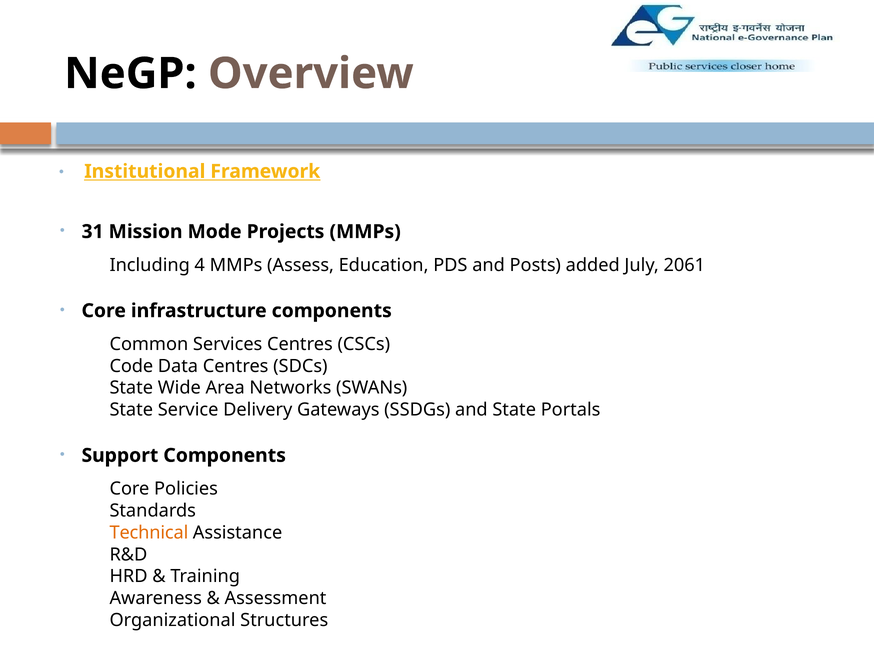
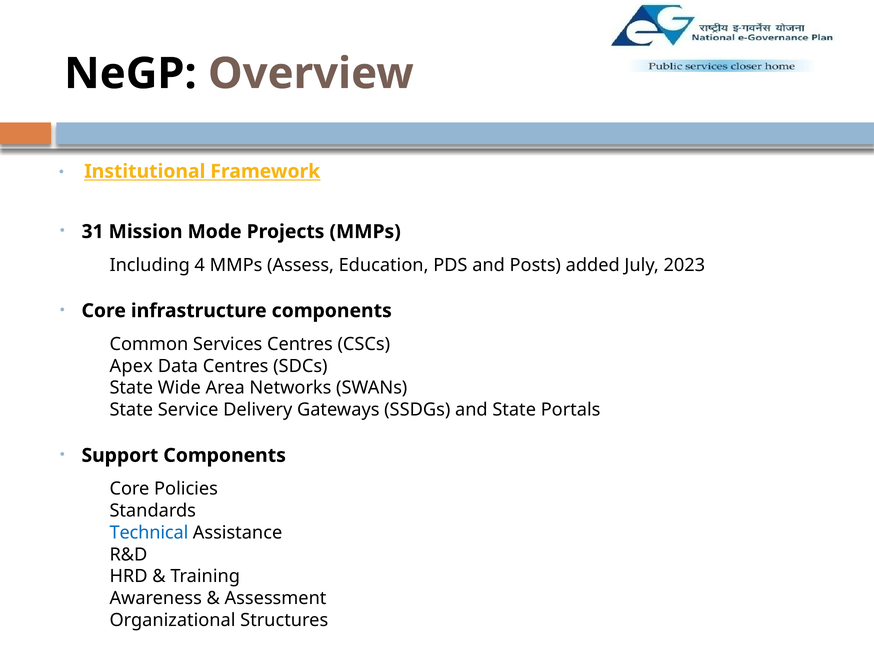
2061: 2061 -> 2023 (684, 265)
Code: Code -> Apex (131, 366)
Technical colour: orange -> blue (149, 532)
